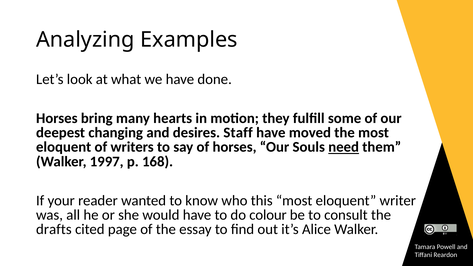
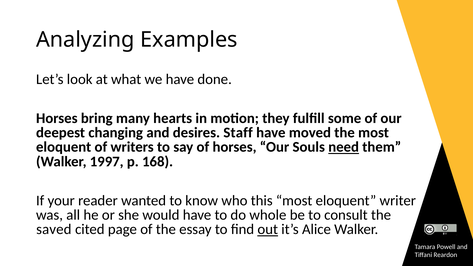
colour: colour -> whole (268, 215)
drafts: drafts -> saved (54, 229)
out underline: none -> present (268, 229)
